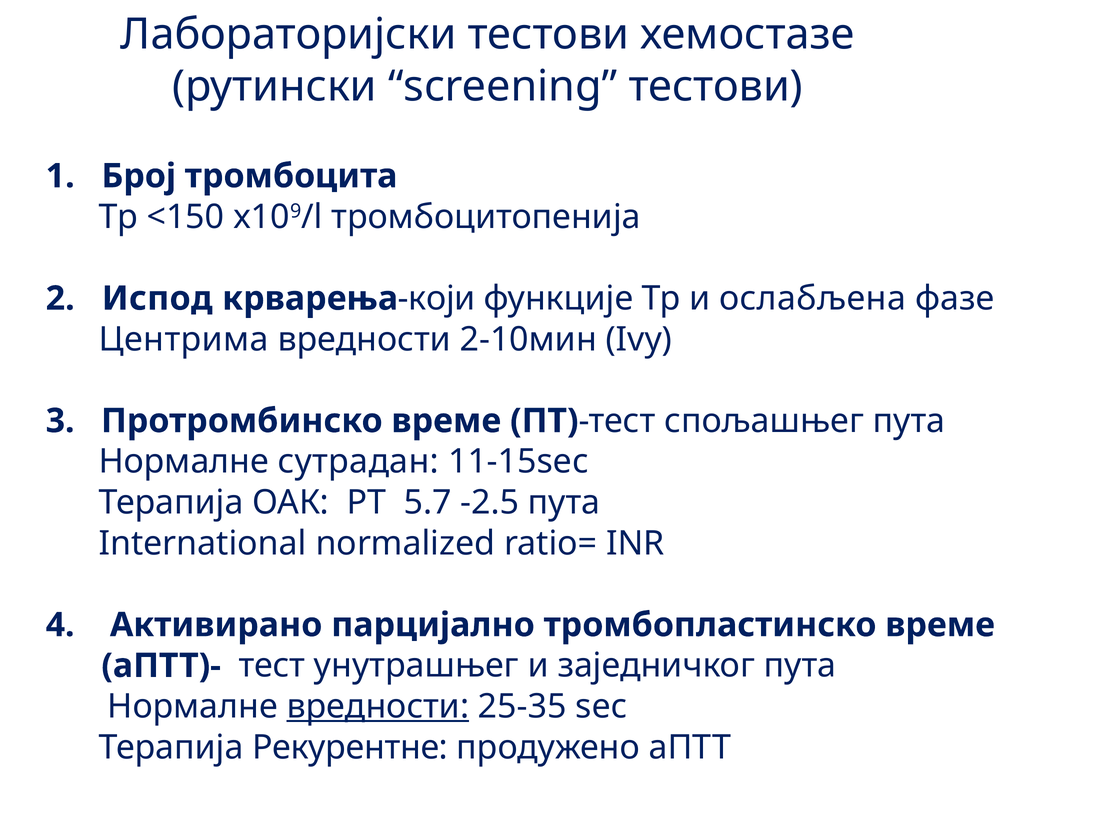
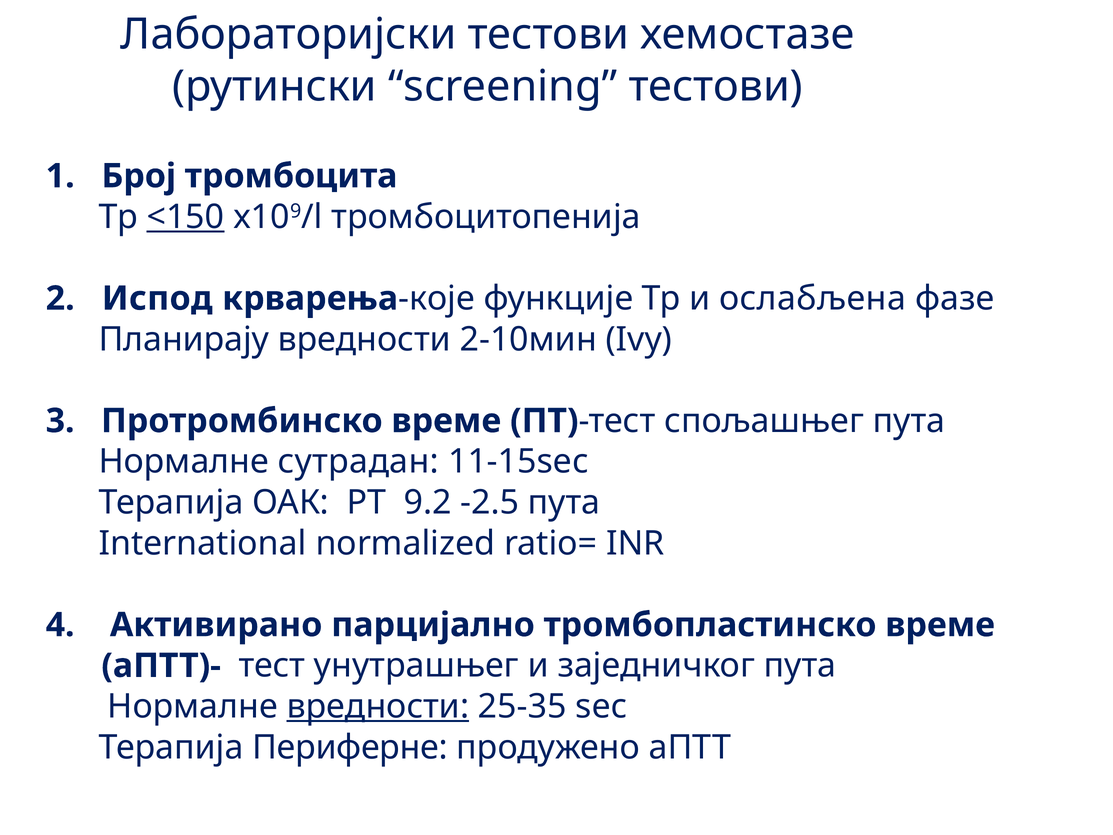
<150 underline: none -> present (185, 217)
који: који -> које (437, 298)
Центрима: Центрима -> Планирају (184, 339)
5.7: 5.7 -> 9.2 (428, 502)
Рекурентне: Рекурентне -> Периферне (350, 747)
